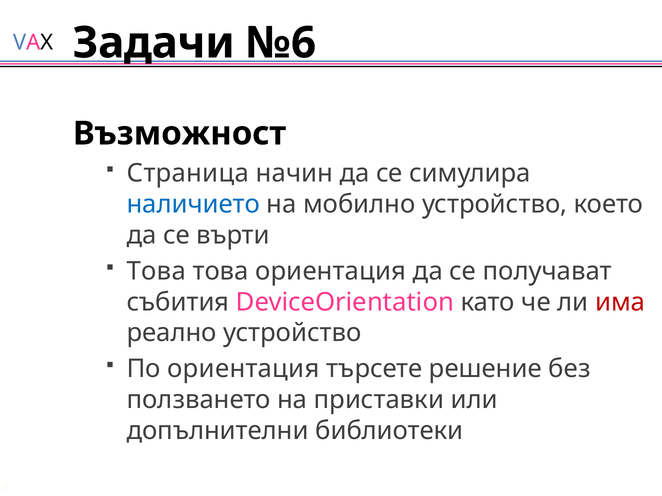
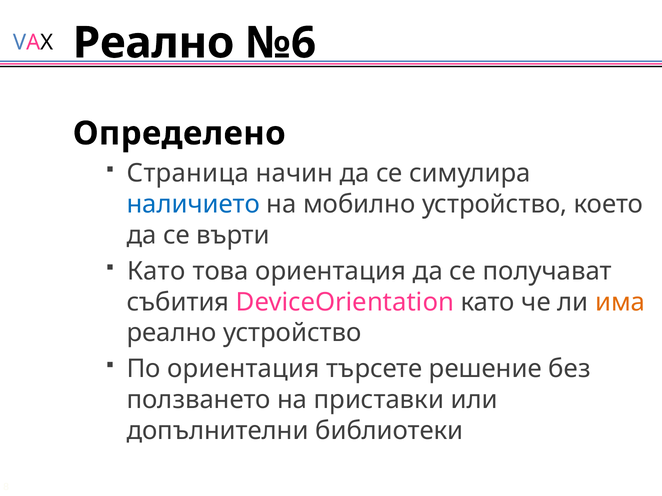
Задачи: Задачи -> Реално (154, 43)
Възможност: Възможност -> Определено (179, 134)
Това: Това -> Като (156, 271)
има colour: red -> orange (620, 302)
